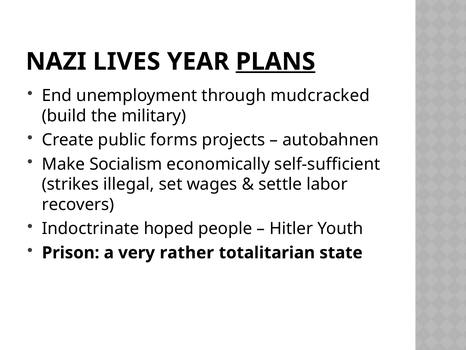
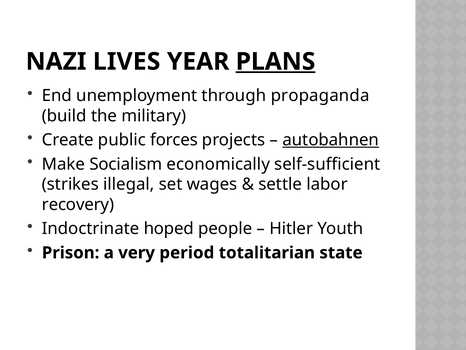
mudcracked: mudcracked -> propaganda (320, 96)
forms: forms -> forces (174, 140)
autobahnen underline: none -> present (331, 140)
recovers: recovers -> recovery (78, 204)
rather: rather -> period (187, 252)
